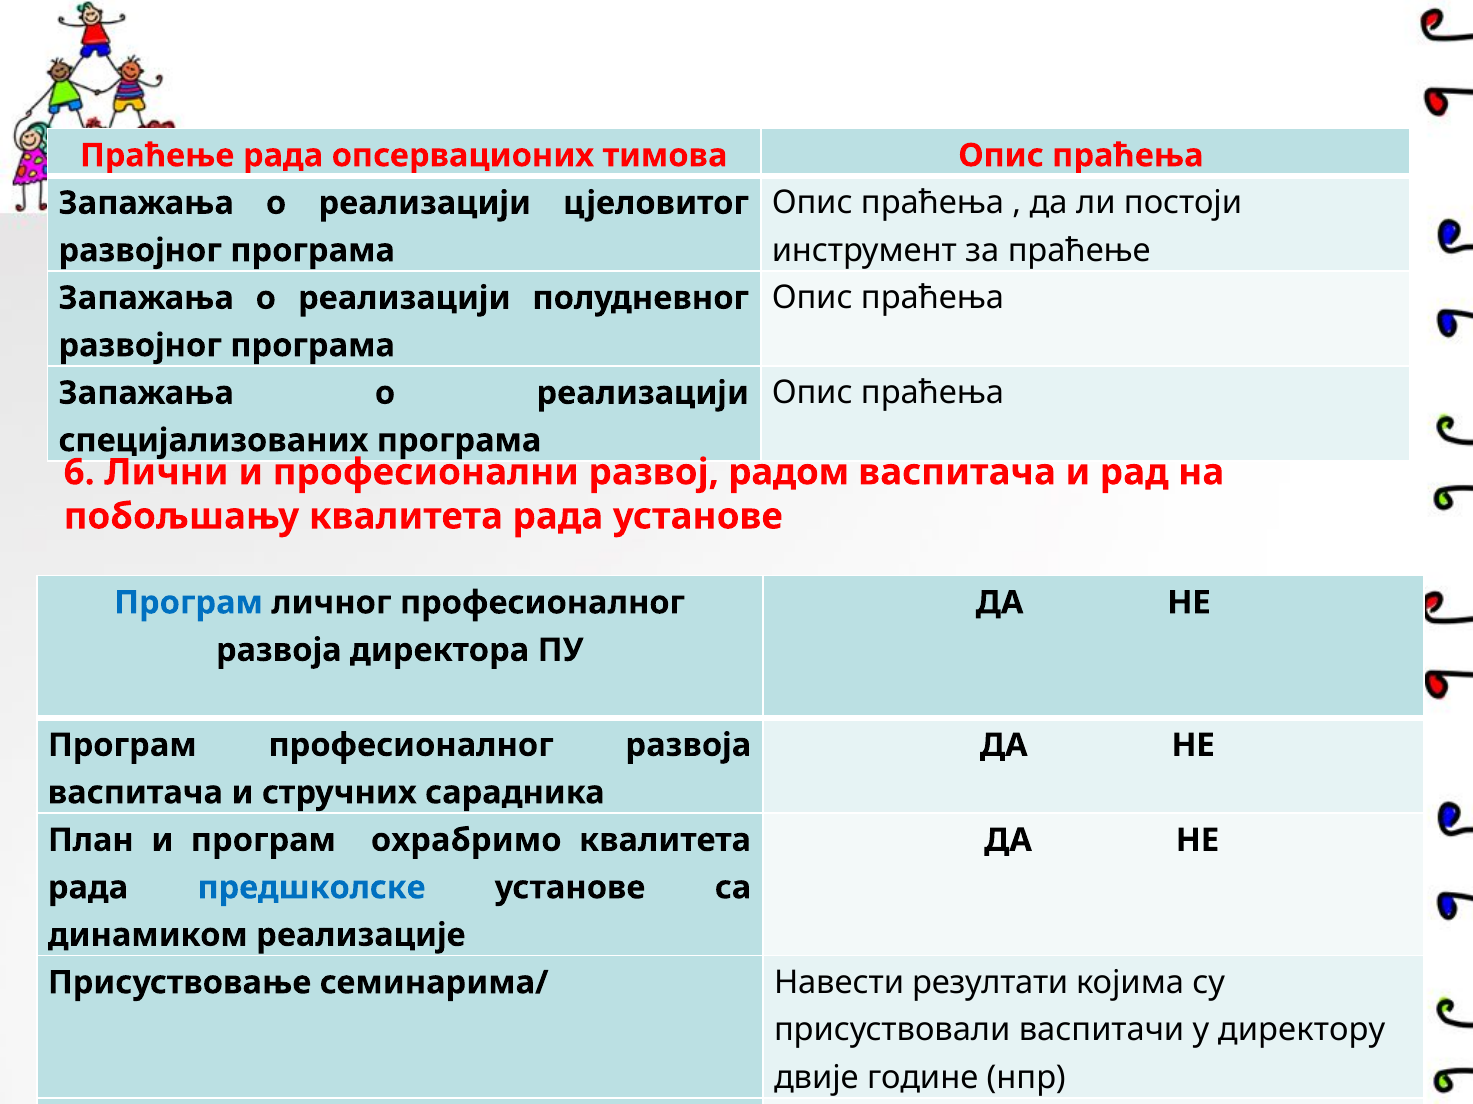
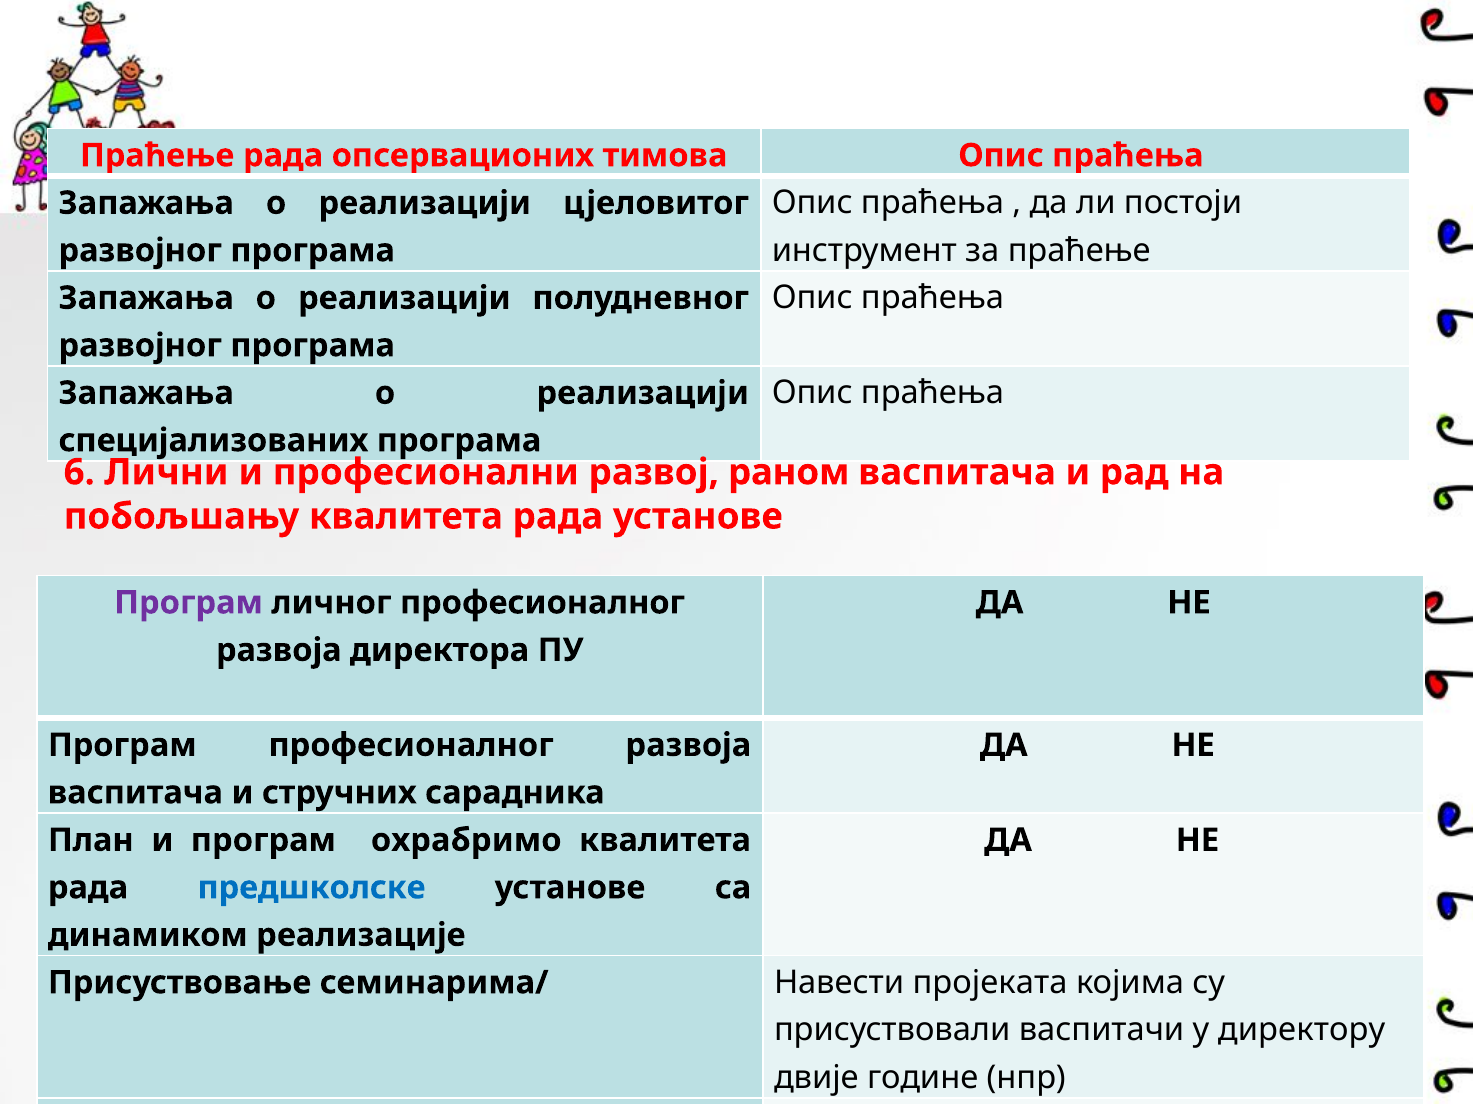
радом: радом -> раном (789, 473)
Програм colour: blue -> purple (188, 603)
резултати: резултати -> пројеката (990, 983)
